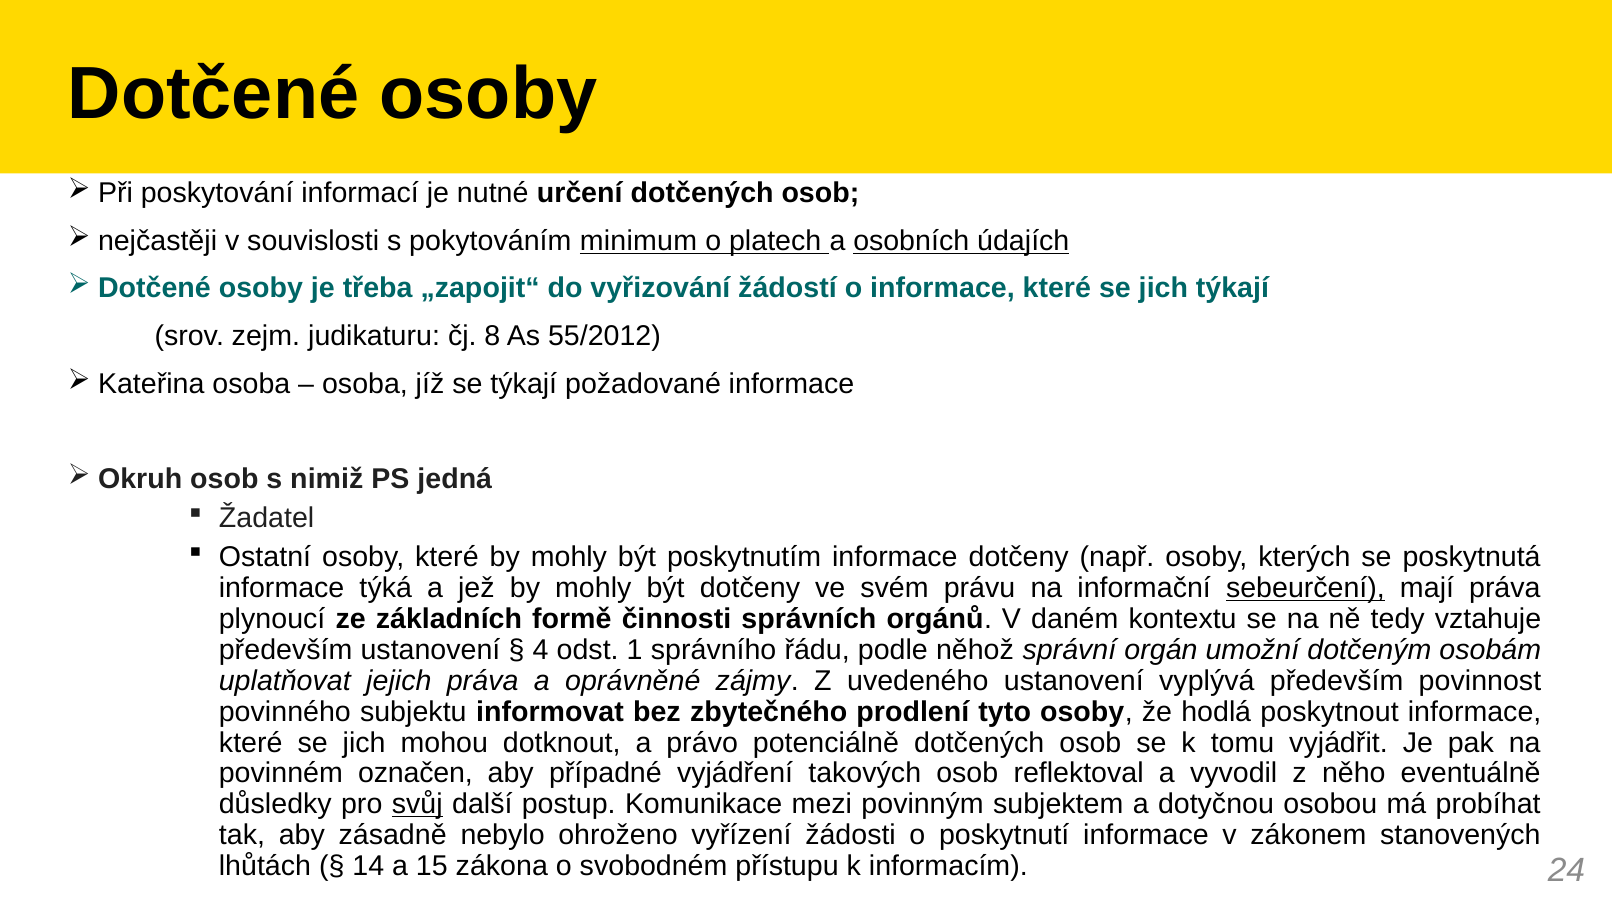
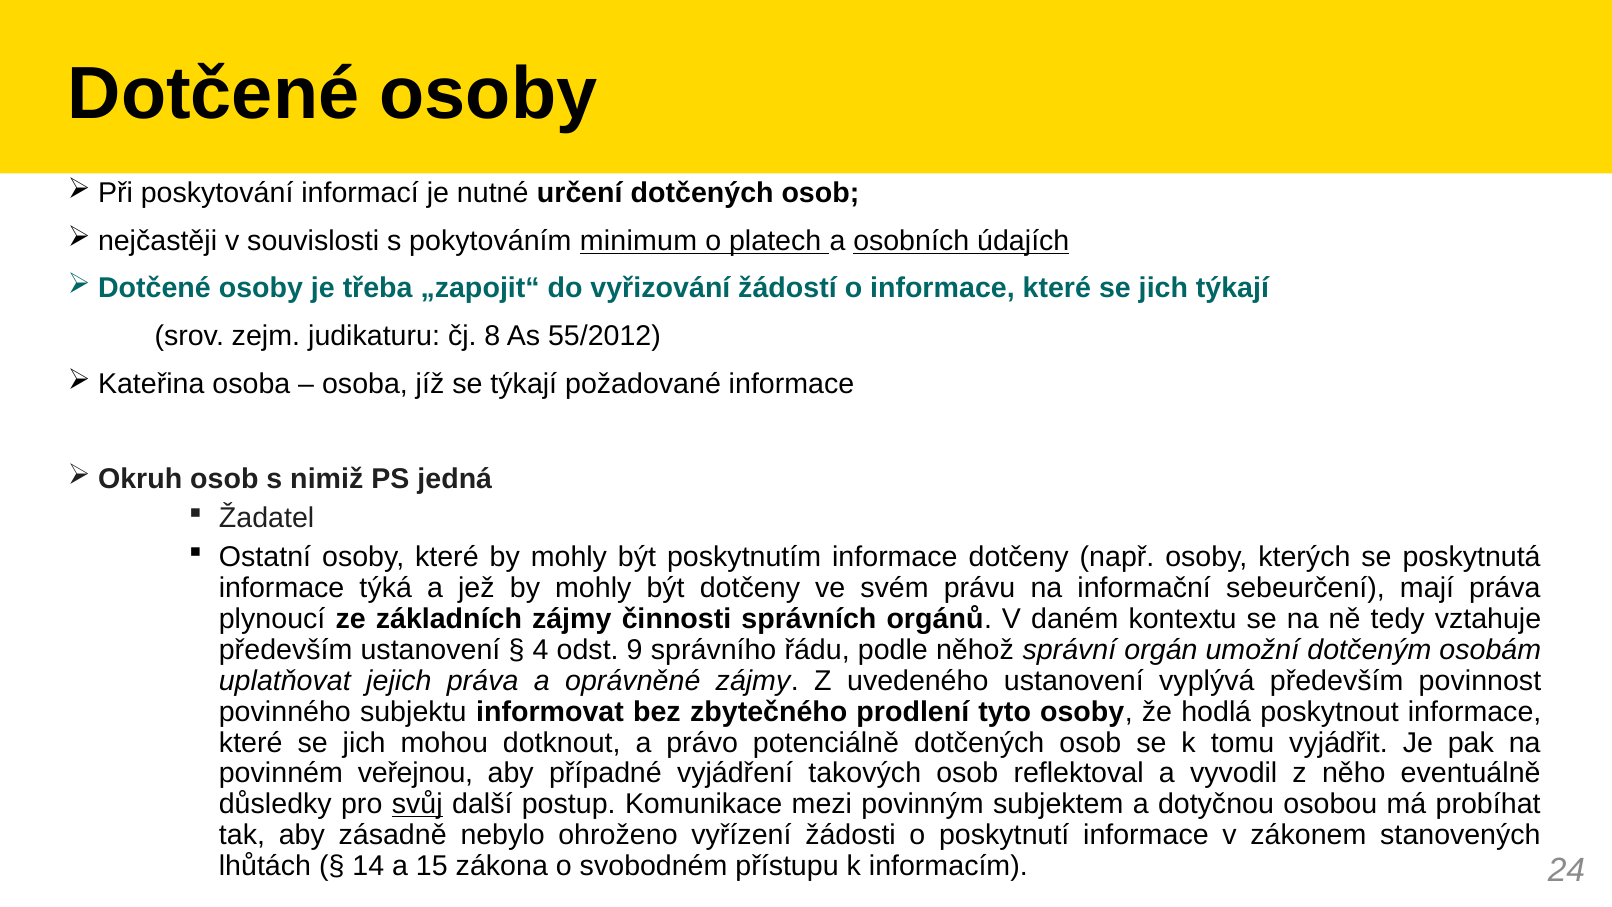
sebeurčení underline: present -> none (1305, 588)
základních formě: formě -> zájmy (572, 619)
1: 1 -> 9 (635, 650)
označen: označen -> veřejnou (415, 773)
